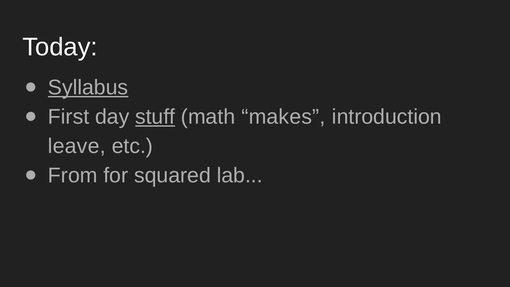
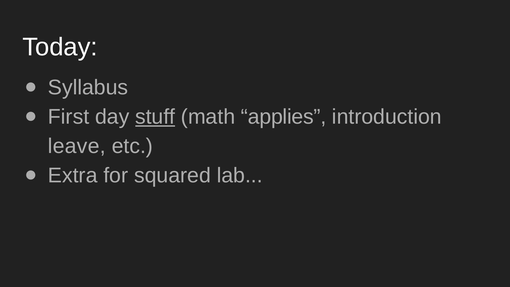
Syllabus underline: present -> none (88, 87)
makes: makes -> applies (284, 117)
From: From -> Extra (73, 175)
